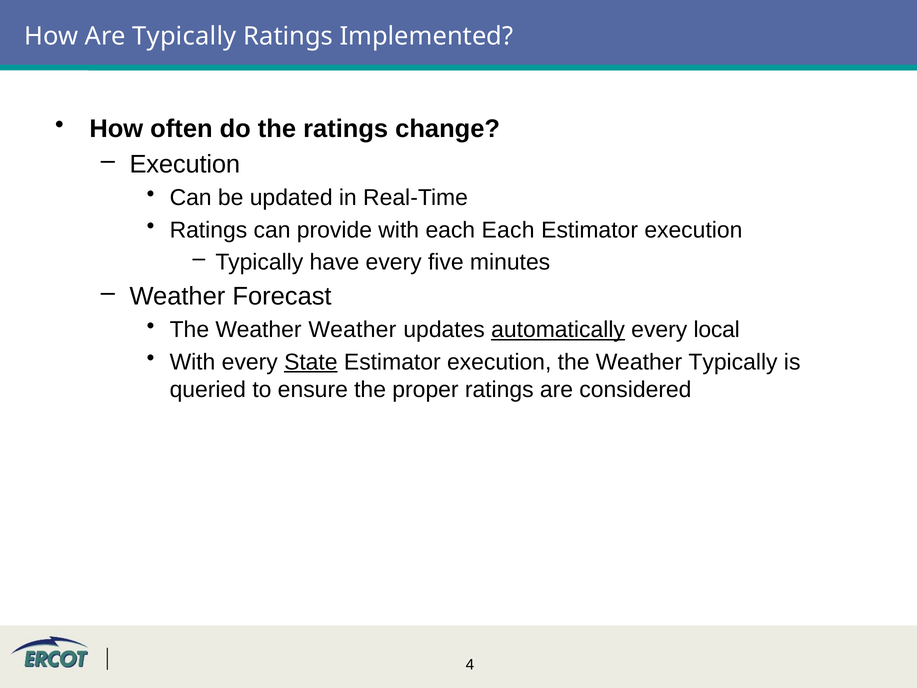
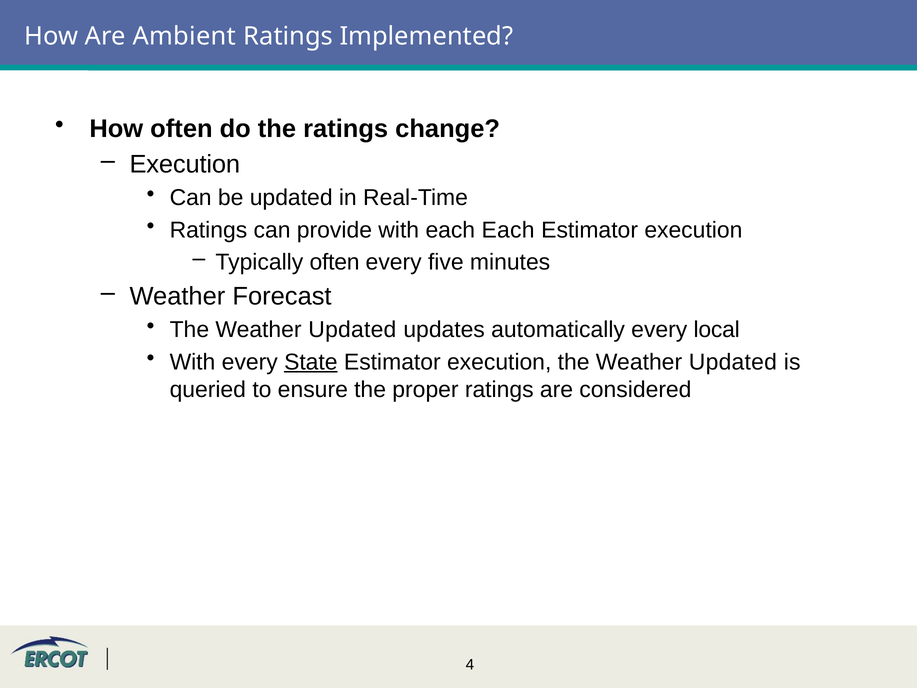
Are Typically: Typically -> Ambient (184, 36)
Typically have: have -> often (335, 262)
Weather: Weather -> Updated (352, 330)
automatically underline: present -> none (558, 330)
execution the Weather Typically: Typically -> Updated (733, 362)
